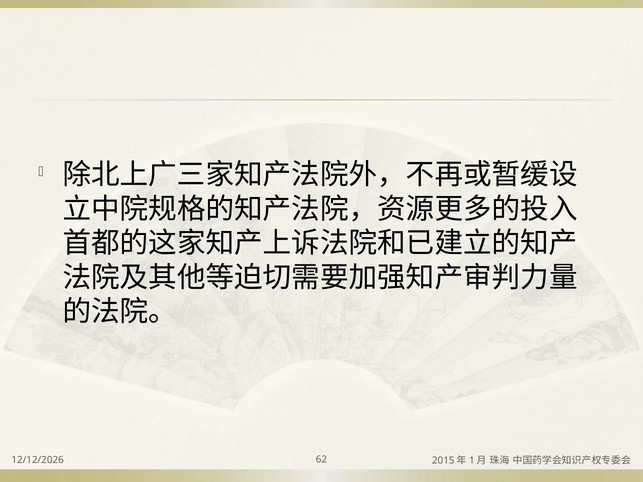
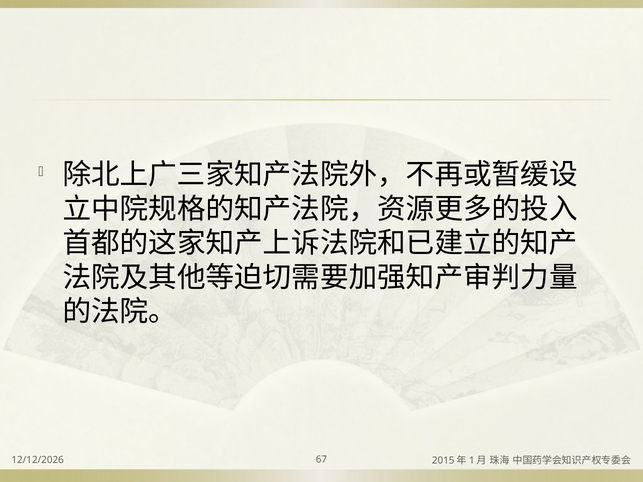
62: 62 -> 67 (321, 460)
